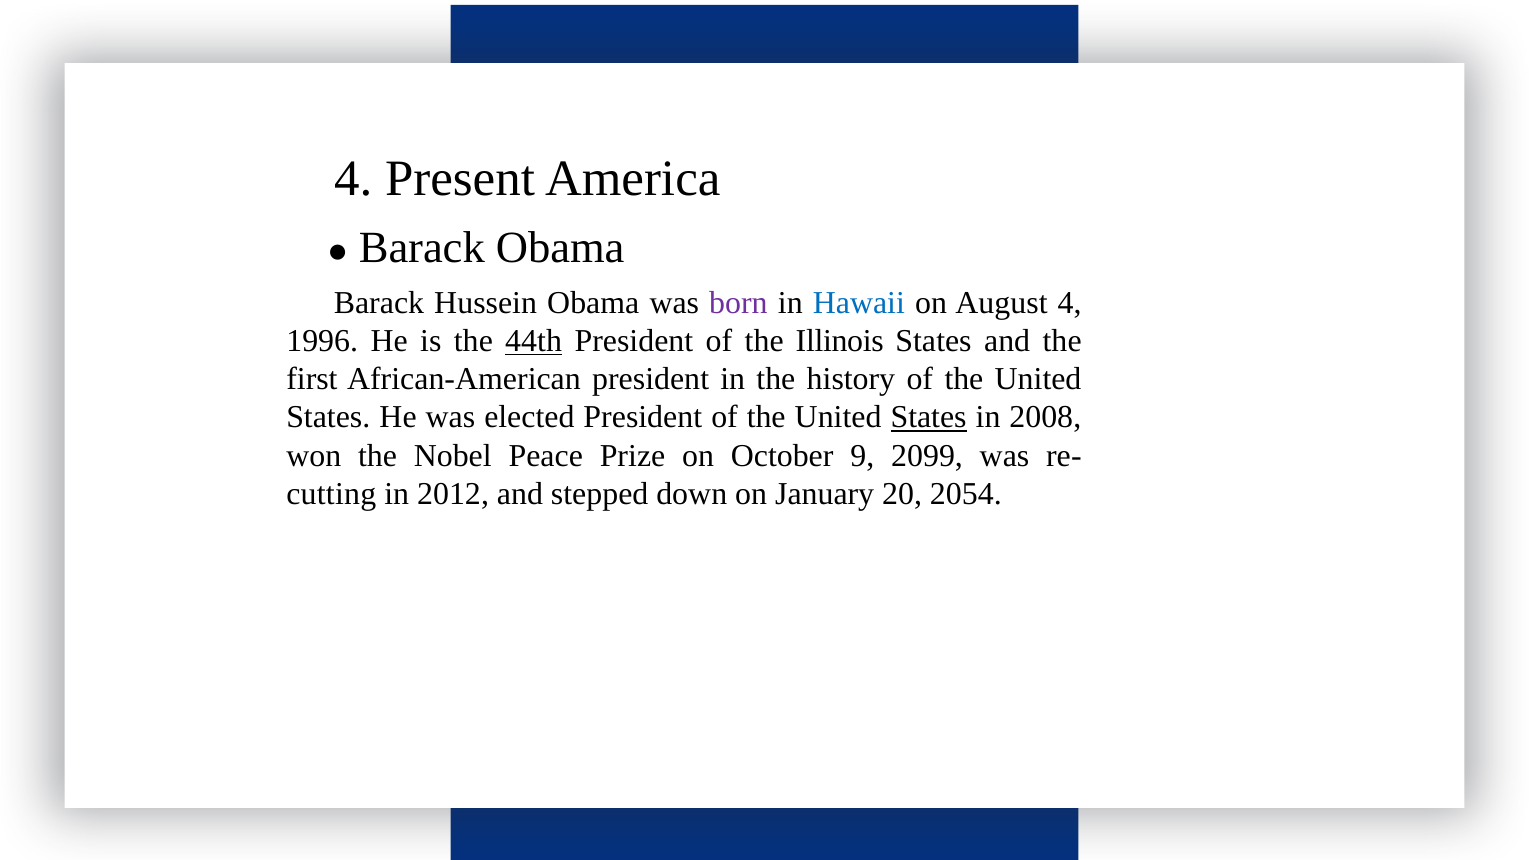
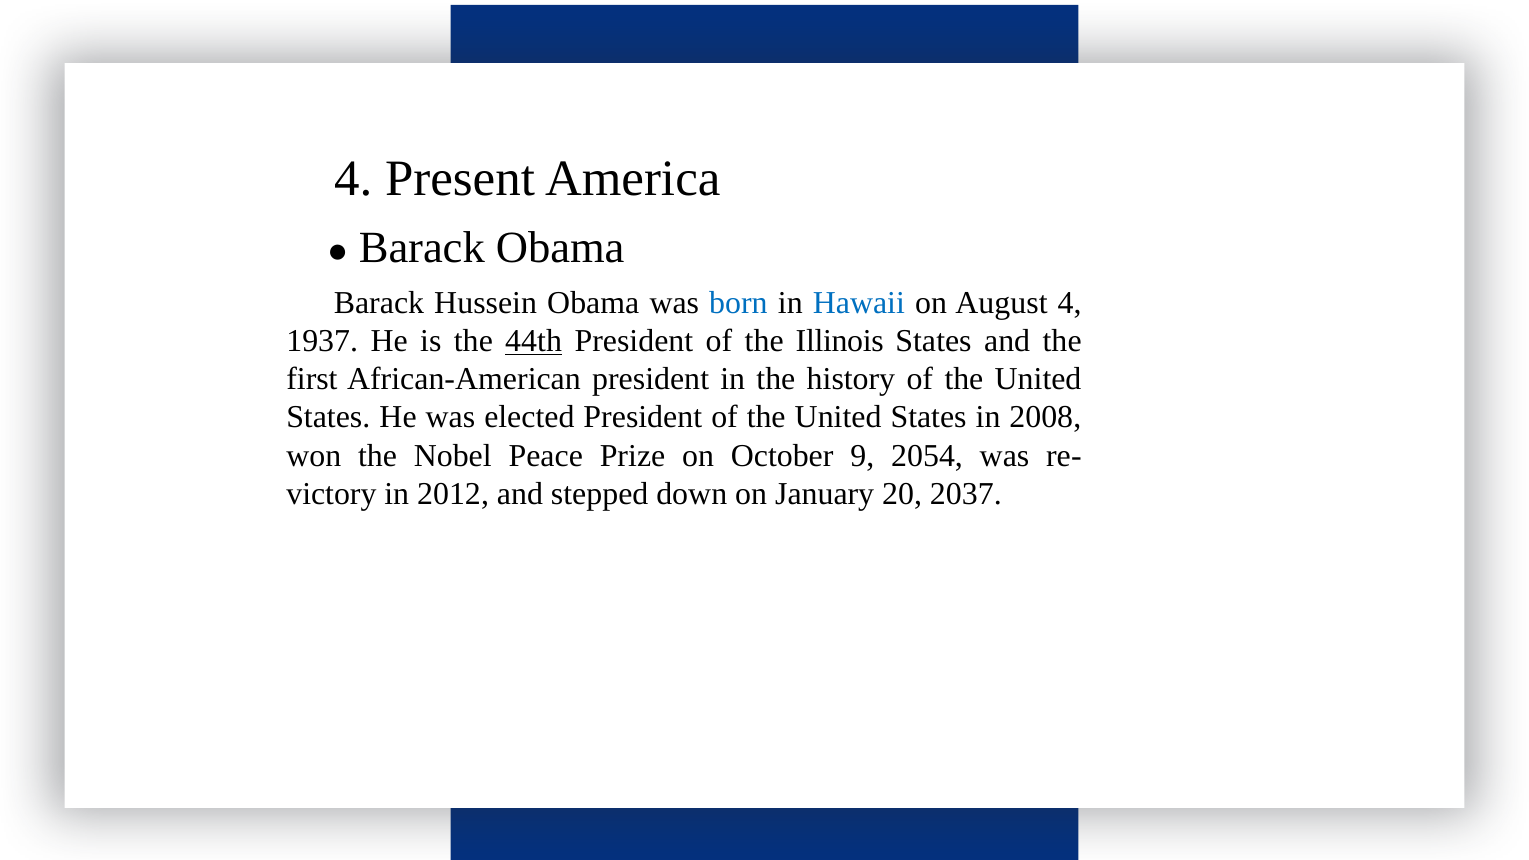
born colour: purple -> blue (738, 303)
1996: 1996 -> 1937 (322, 341)
States underline: present -> none (929, 417)
2099: 2099 -> 2054 (927, 456)
cutting: cutting -> victory (331, 494)
2054: 2054 -> 2037 (966, 494)
